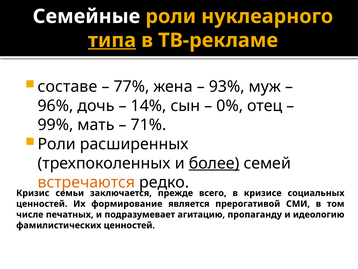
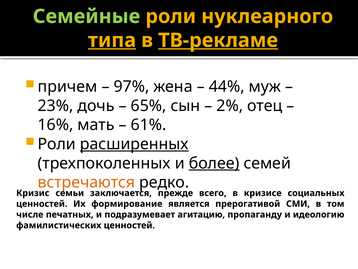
Семейные colour: white -> light green (86, 16)
ТВ-рекламе underline: none -> present (218, 40)
составе: составе -> причем (67, 86)
77%: 77% -> 97% (131, 86)
93%: 93% -> 44% (227, 86)
96%: 96% -> 23% (55, 106)
14%: 14% -> 65% (149, 106)
0%: 0% -> 2% (230, 106)
99%: 99% -> 16% (55, 125)
71%: 71% -> 61% (149, 125)
расширенных underline: none -> present (134, 144)
